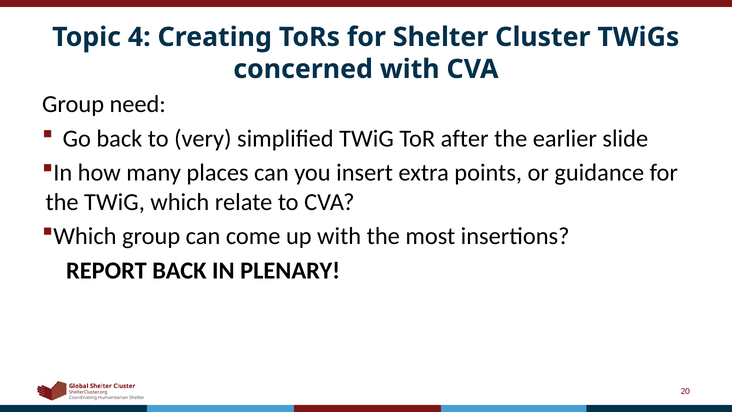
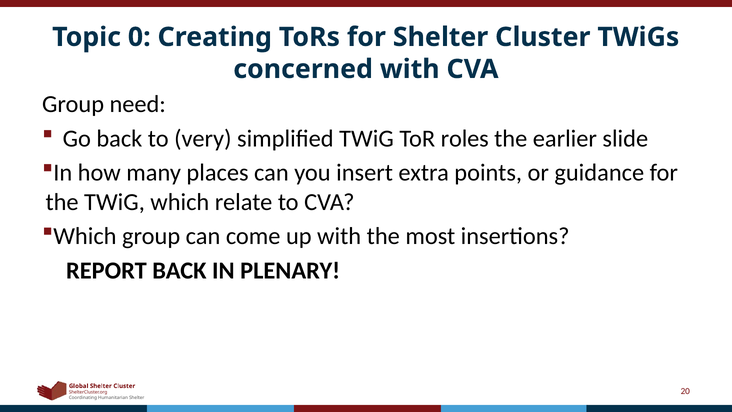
4: 4 -> 0 (139, 37)
after: after -> roles (465, 138)
